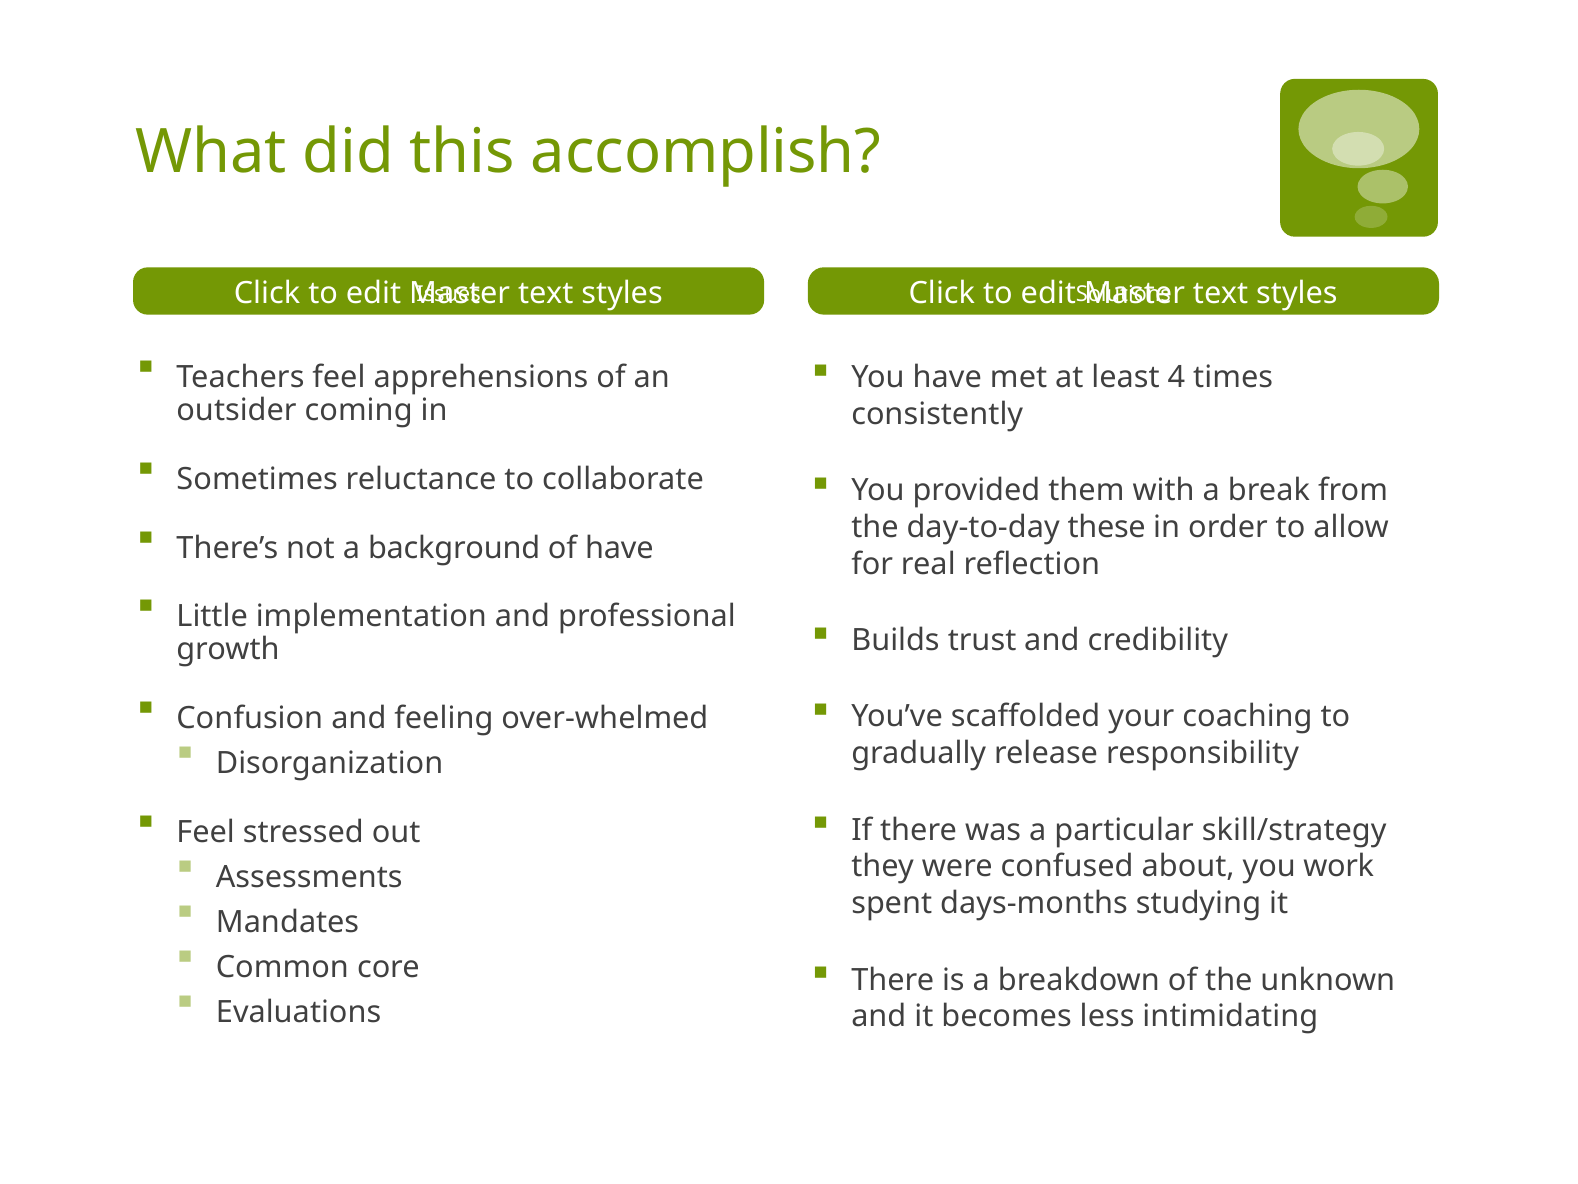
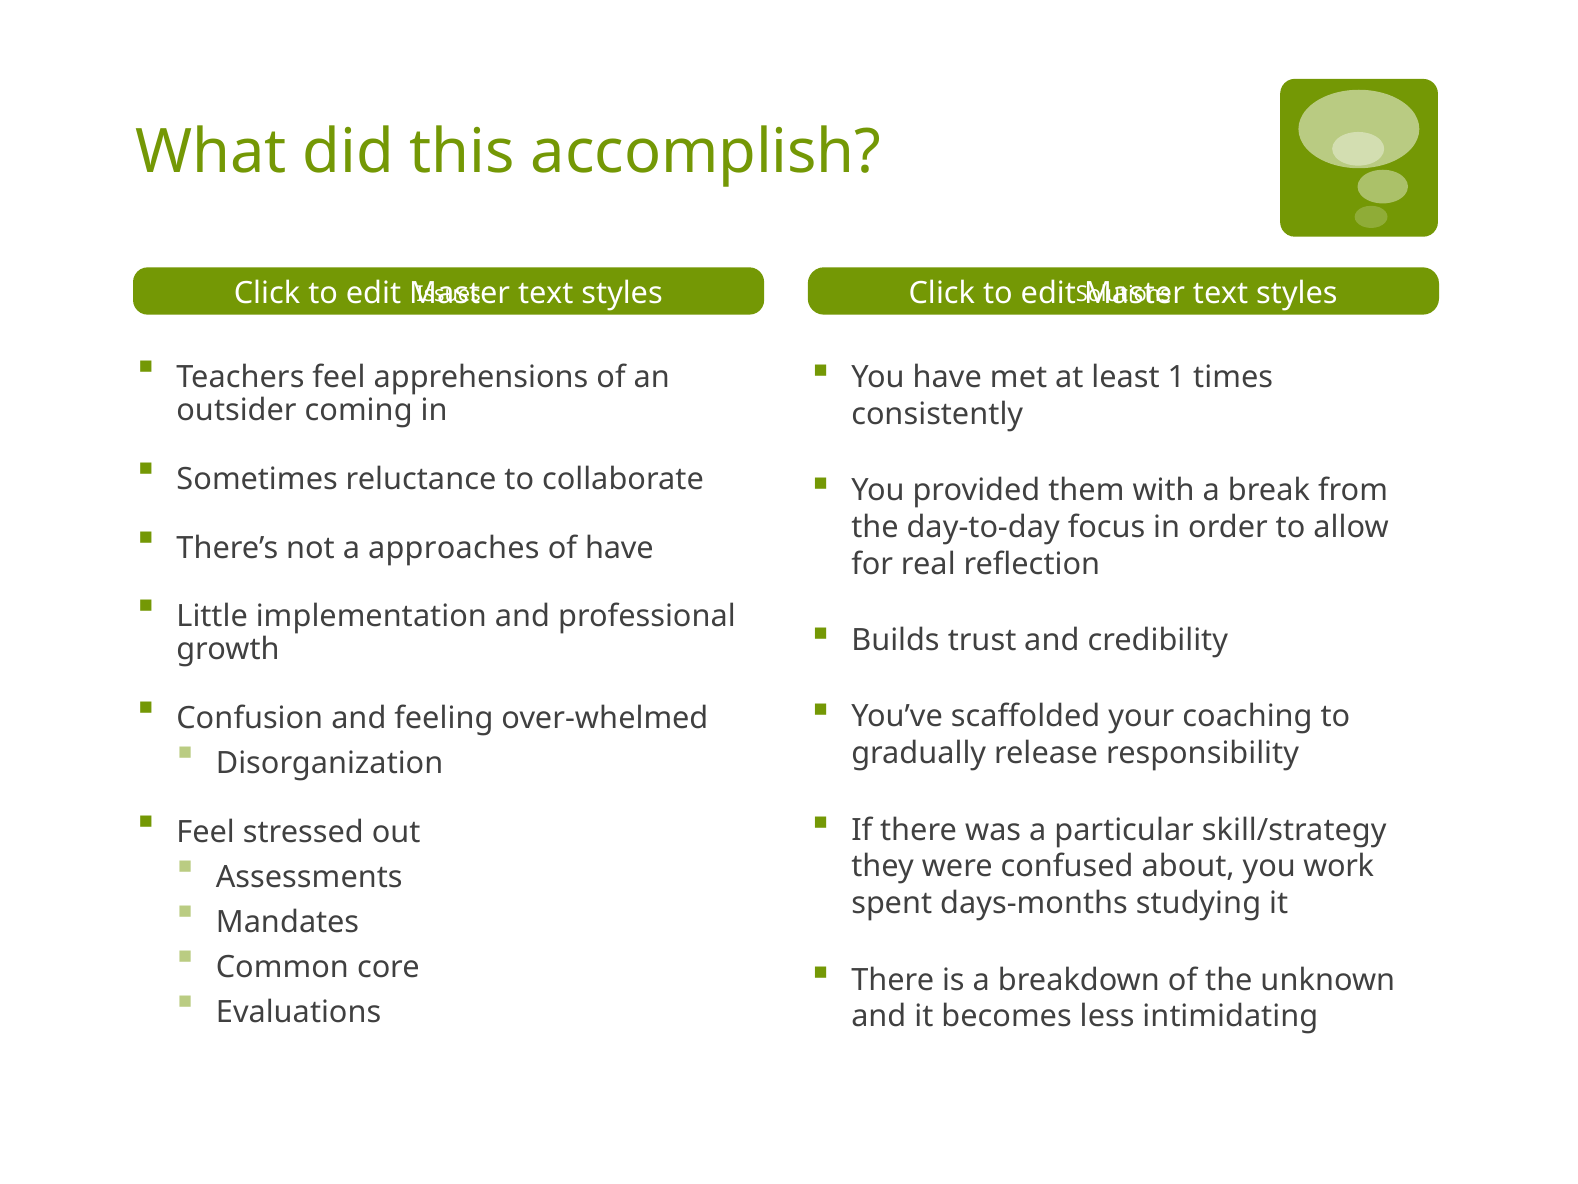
4: 4 -> 1 (1176, 377)
these: these -> focus (1107, 527)
background: background -> approaches (454, 548)
